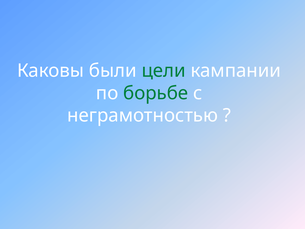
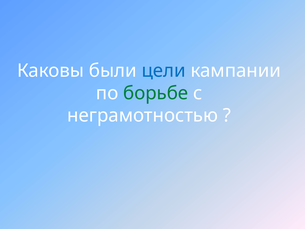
цели colour: green -> blue (164, 71)
